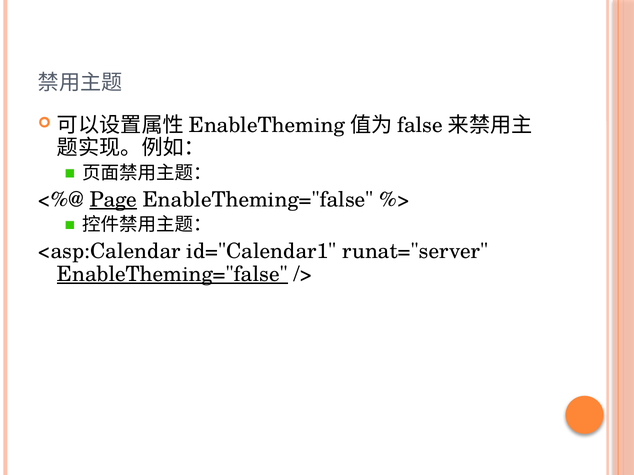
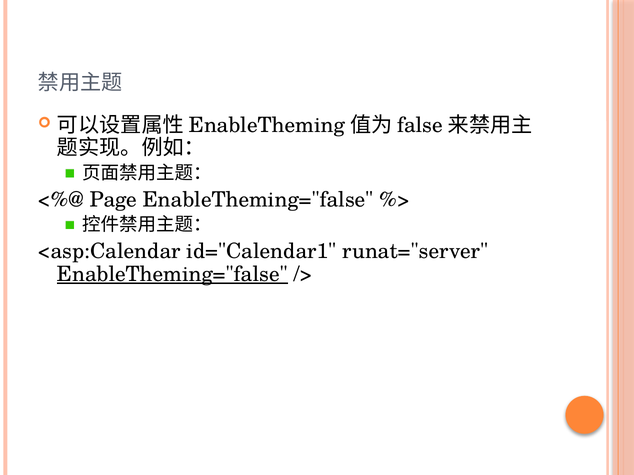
Page underline: present -> none (113, 200)
